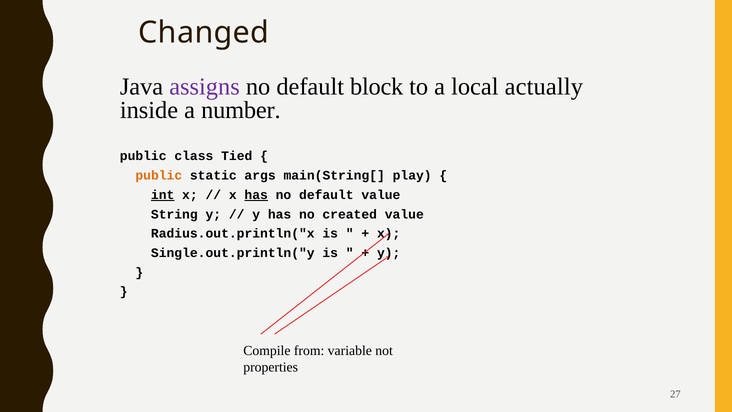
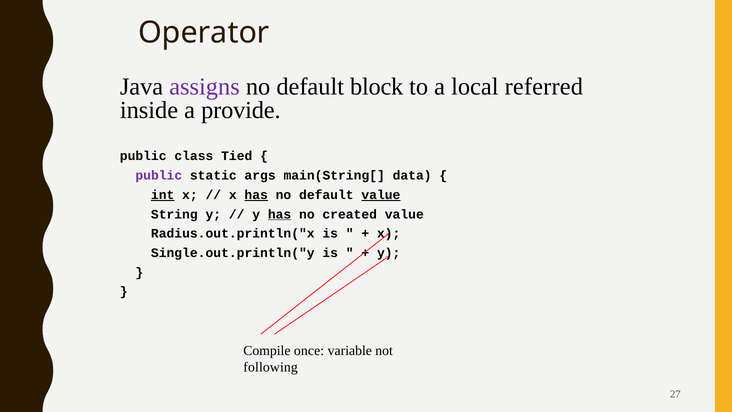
Changed: Changed -> Operator (204, 33)
actually: actually -> referred (544, 87)
number: number -> provide (241, 110)
public colour: orange -> purple (159, 175)
play: play -> data (412, 175)
value underline: none -> present (381, 195)
has underline: none -> present (280, 214)
from: from -> once (309, 350)
properties: properties -> following (271, 367)
